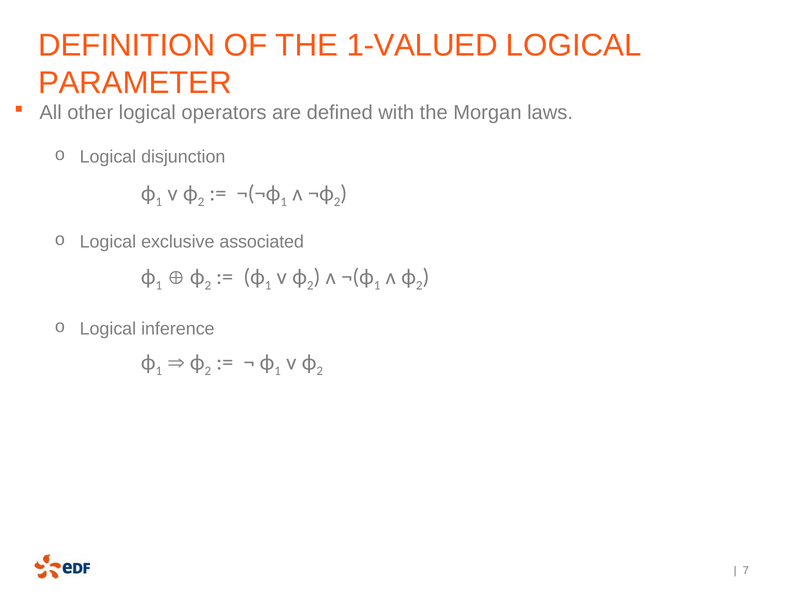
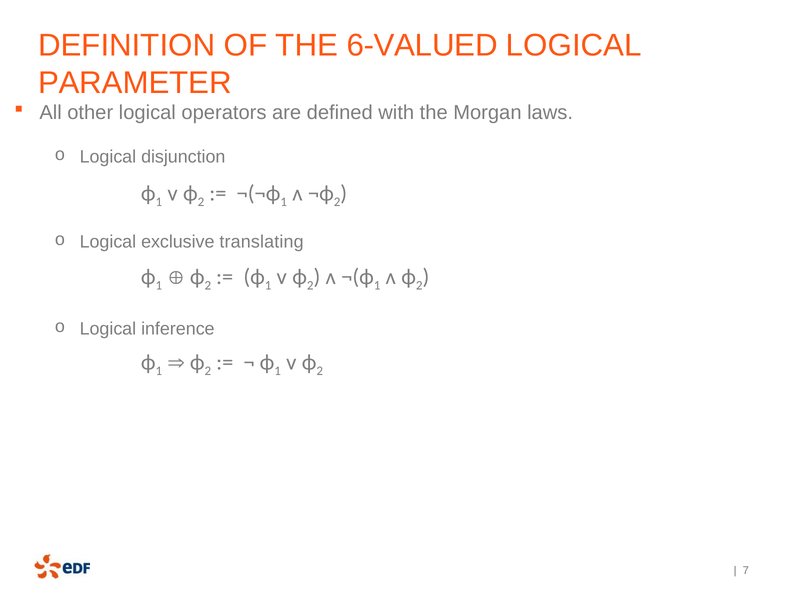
1-VALUED: 1-VALUED -> 6-VALUED (422, 45)
associated: associated -> translating (262, 242)
